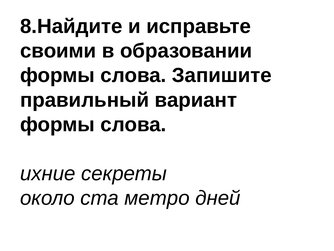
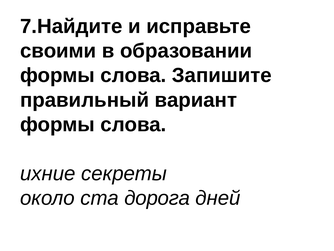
8.Найдите: 8.Найдите -> 7.Найдите (71, 26)
метро: метро -> дорога (157, 198)
